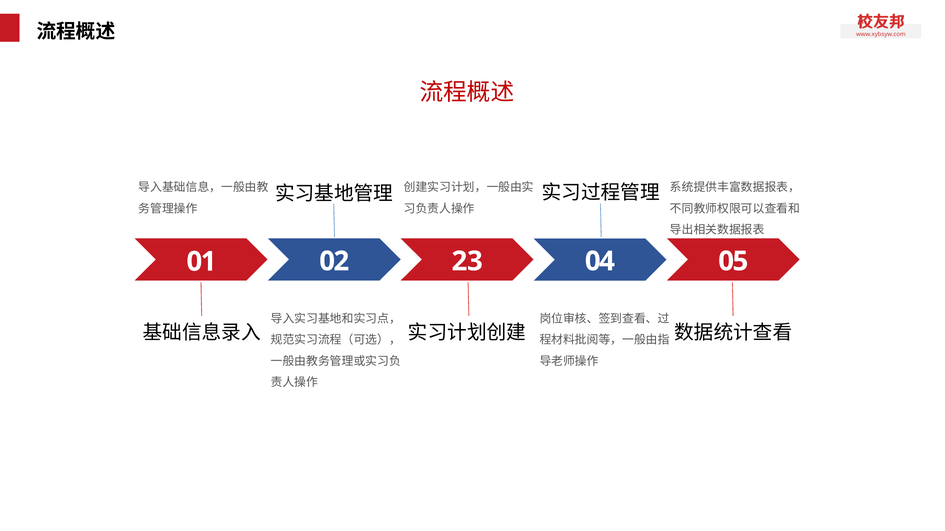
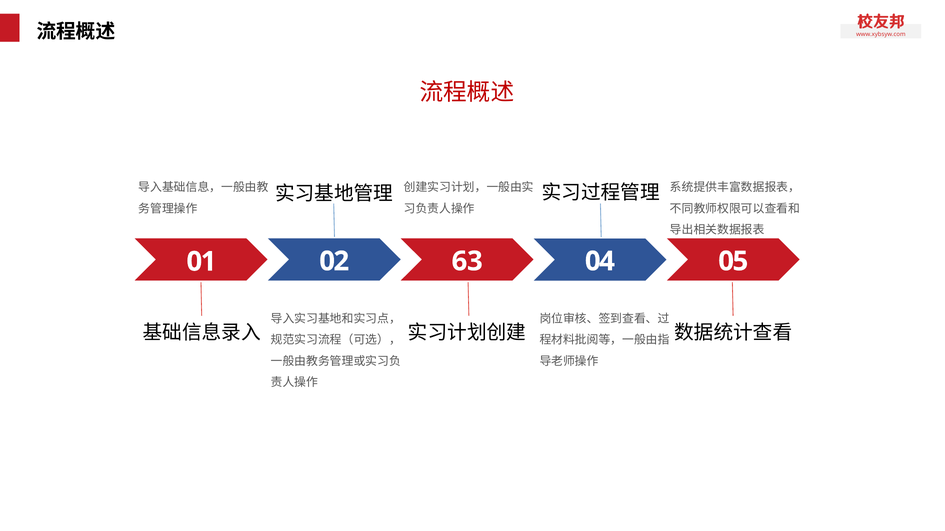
23: 23 -> 63 (467, 261)
